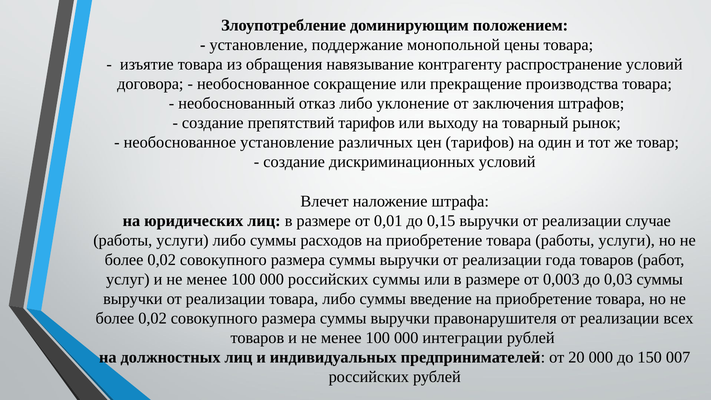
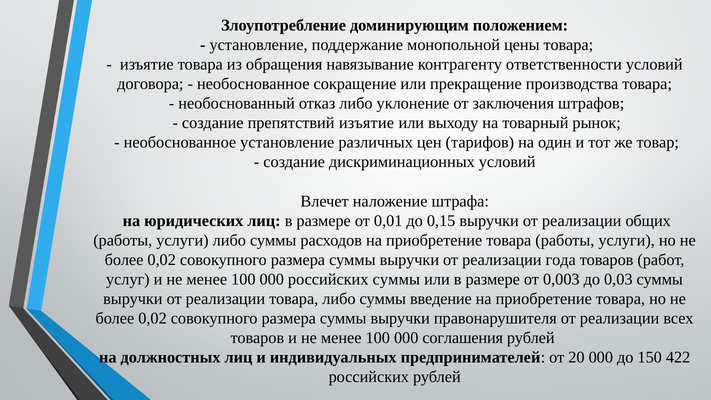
распространение: распространение -> ответственности (564, 64)
препятствий тарифов: тарифов -> изъятие (366, 123)
случае: случае -> общих (648, 221)
интеграции: интеграции -> соглашения (463, 338)
007: 007 -> 422 (678, 357)
